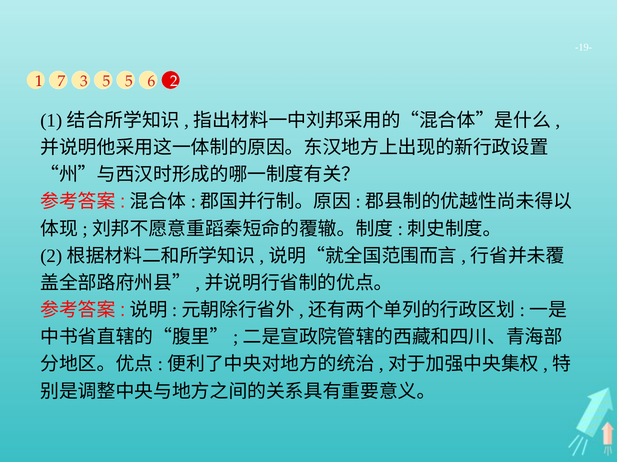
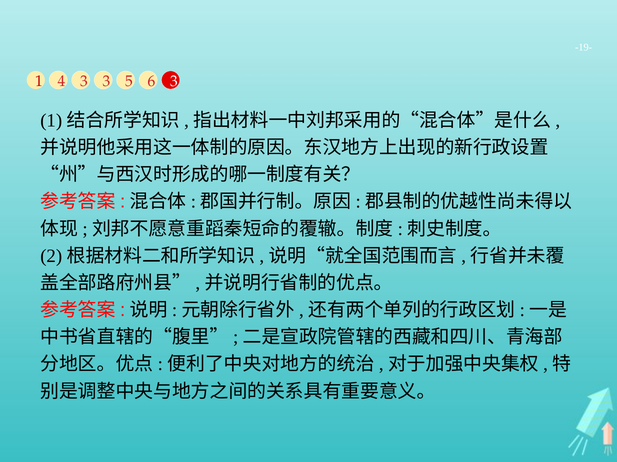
7: 7 -> 4 (62, 81)
3 5: 5 -> 3 (107, 81)
6 2: 2 -> 3 (174, 81)
